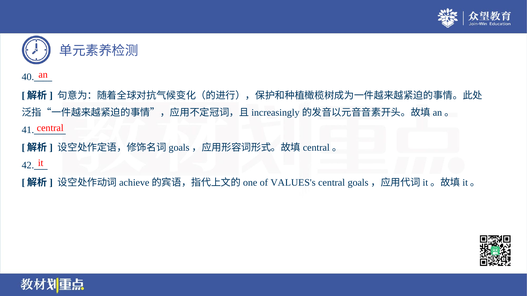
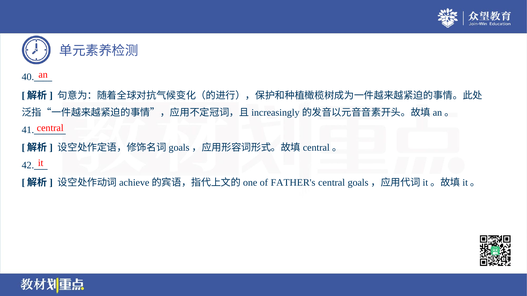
VALUES's: VALUES's -> FATHER's (293, 183)
